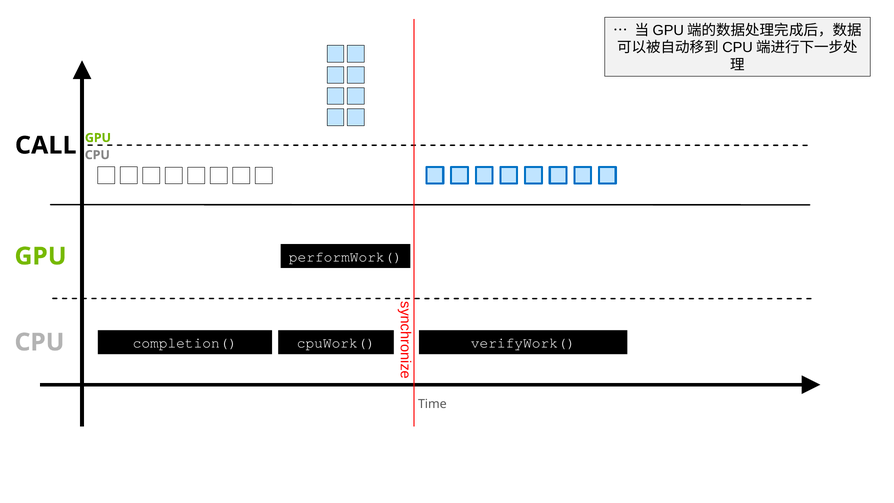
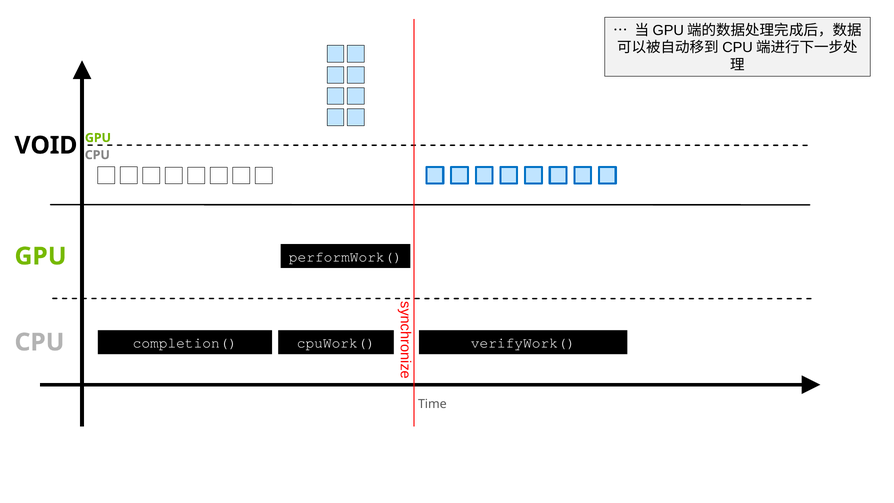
CALL: CALL -> VOID (46, 145)
